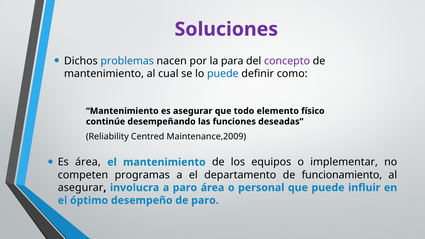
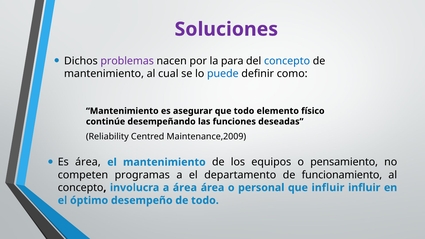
problemas colour: blue -> purple (127, 61)
concepto colour: purple -> blue (287, 61)
implementar: implementar -> pensamiento (344, 162)
asegurar: asegurar -> concepto (81, 188)
a paro: paro -> área (185, 188)
que puede: puede -> influir (328, 188)
de paro: paro -> todo (205, 200)
